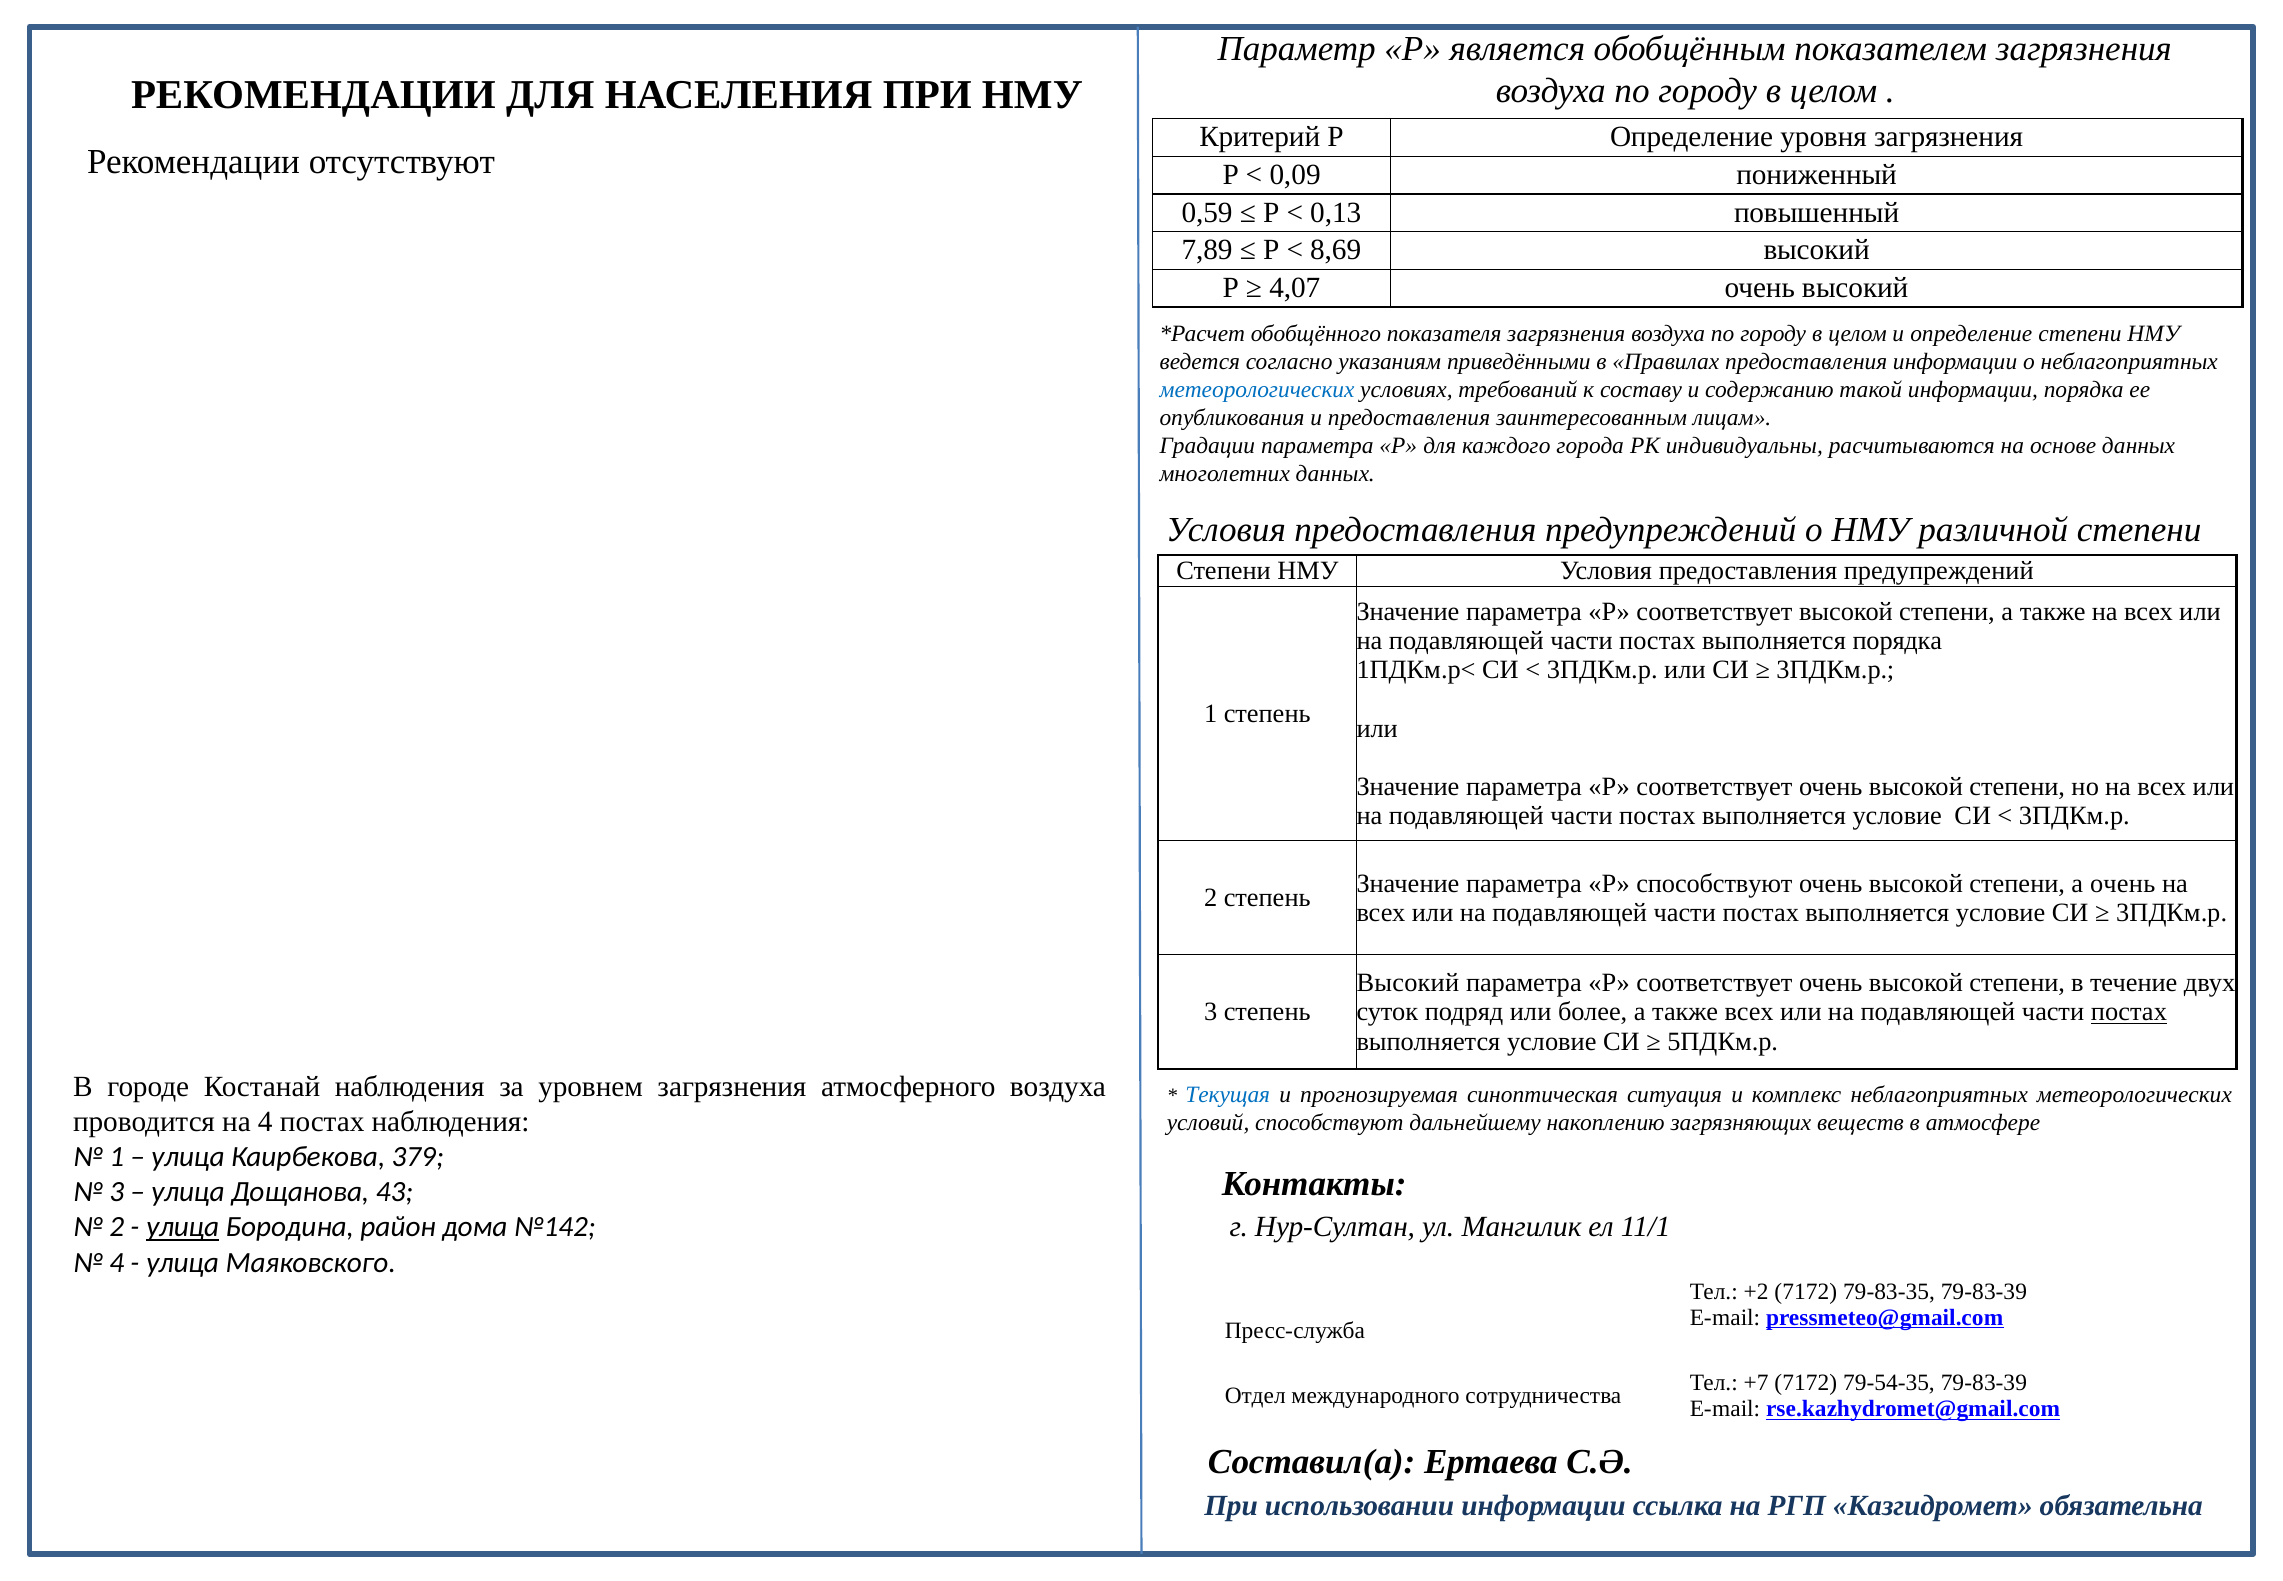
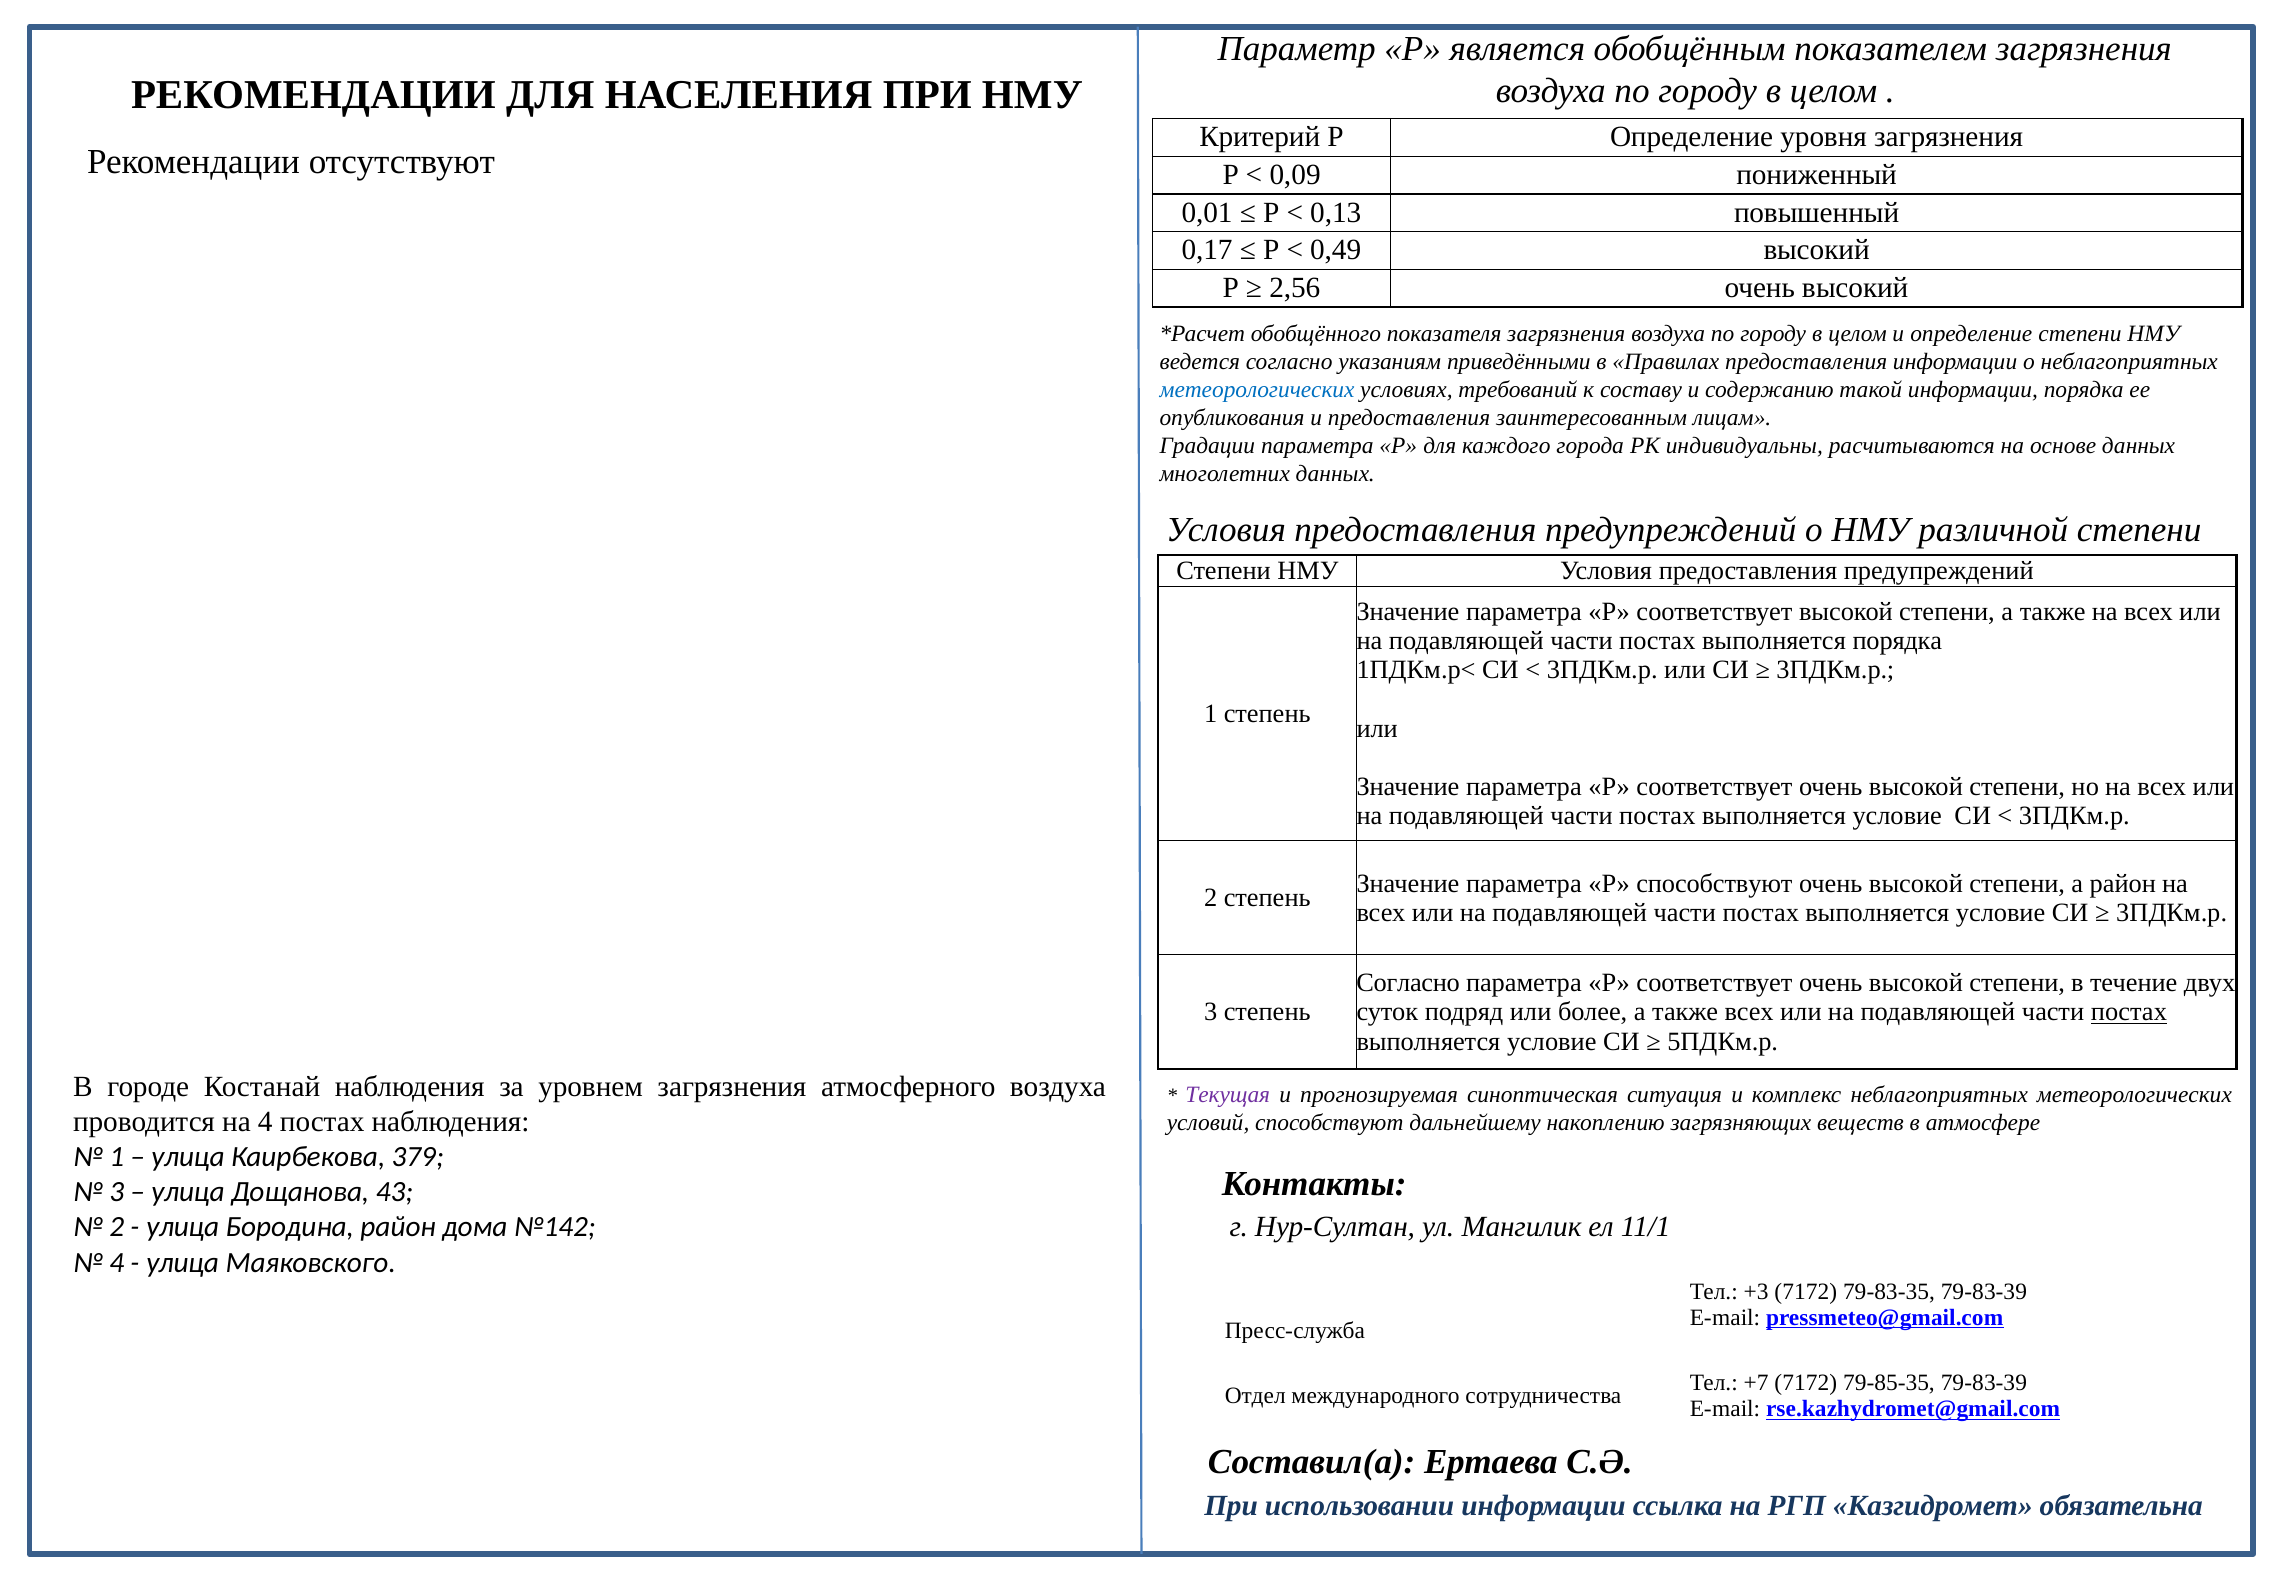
0,59: 0,59 -> 0,01 (1207, 212)
7,89: 7,89 -> 0,17 (1207, 250)
8,69: 8,69 -> 0,49 (1336, 250)
4,07: 4,07 -> 2,56 (1295, 288)
а очень: очень -> район (2123, 883)
Высокий: Высокий -> Согласно (1408, 983)
Текущая colour: blue -> purple (1228, 1095)
улица underline: present -> none (183, 1227)
+2: +2 -> +3 (1756, 1291)
79-54-35: 79-54-35 -> 79-85-35 (1889, 1382)
